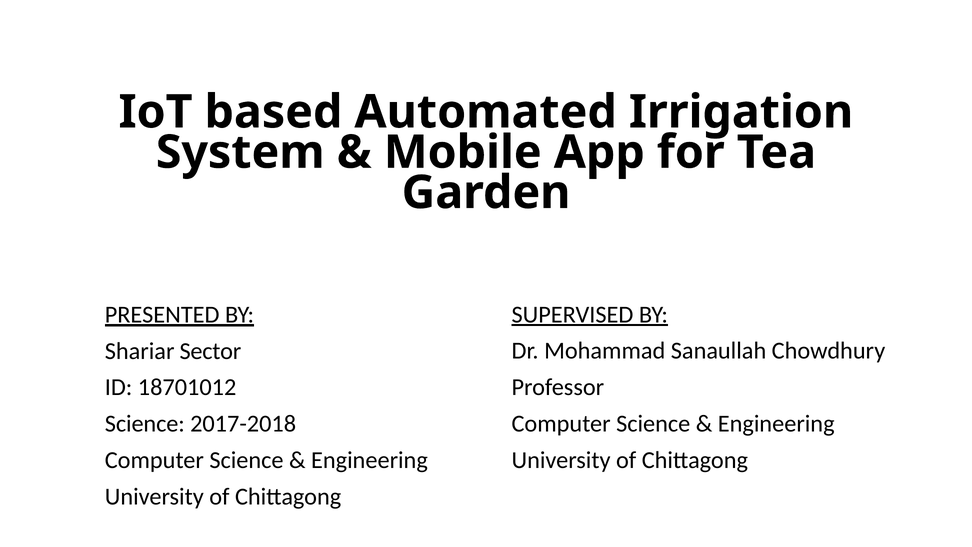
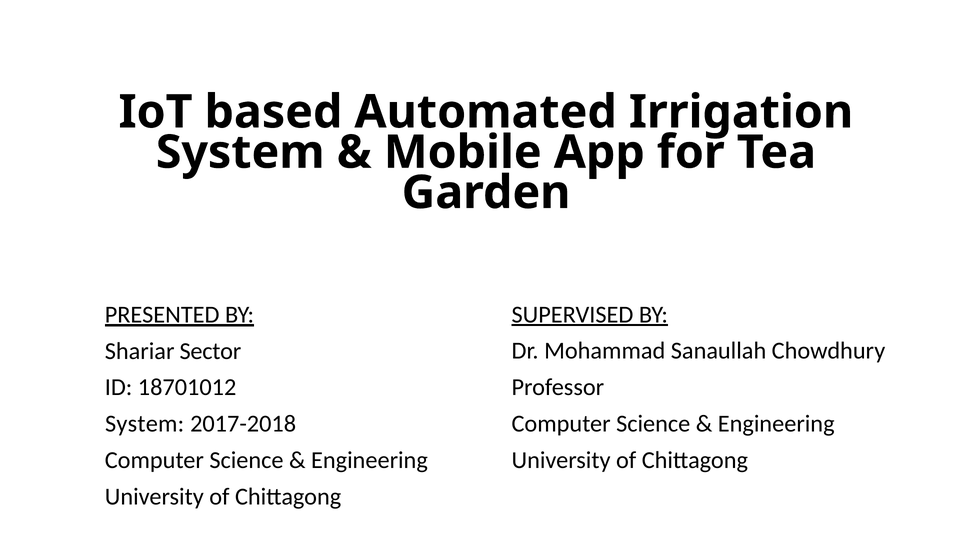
Science: Science -> System (145, 424)
